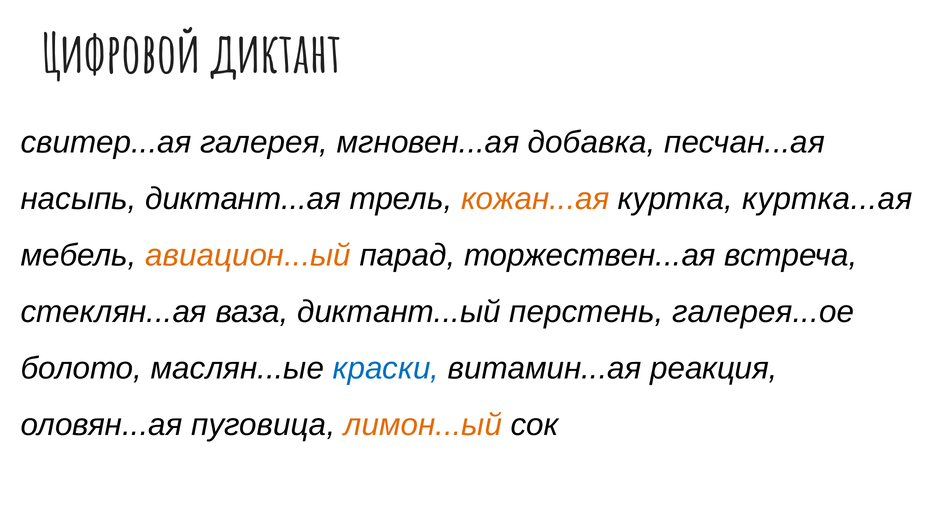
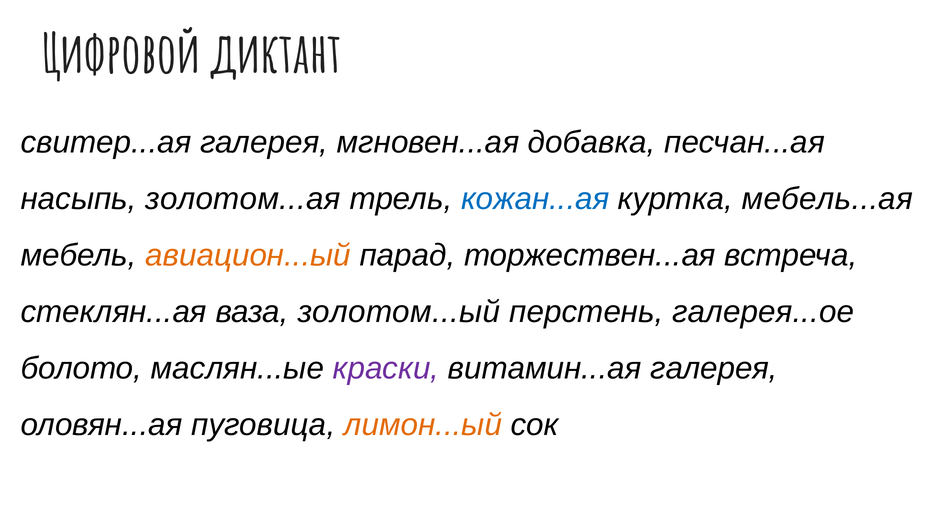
диктант...ая: диктант...ая -> золотом...ая (243, 199)
кожан...ая colour: orange -> blue (535, 199)
куртка...ая: куртка...ая -> мебель...ая (827, 199)
диктант...ый: диктант...ый -> золотом...ый (399, 312)
краски colour: blue -> purple (386, 368)
витамин...ая реакция: реакция -> галерея (714, 368)
